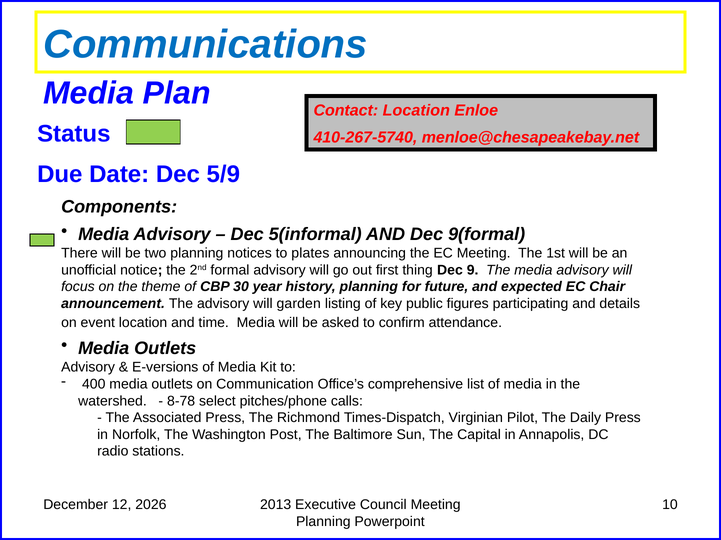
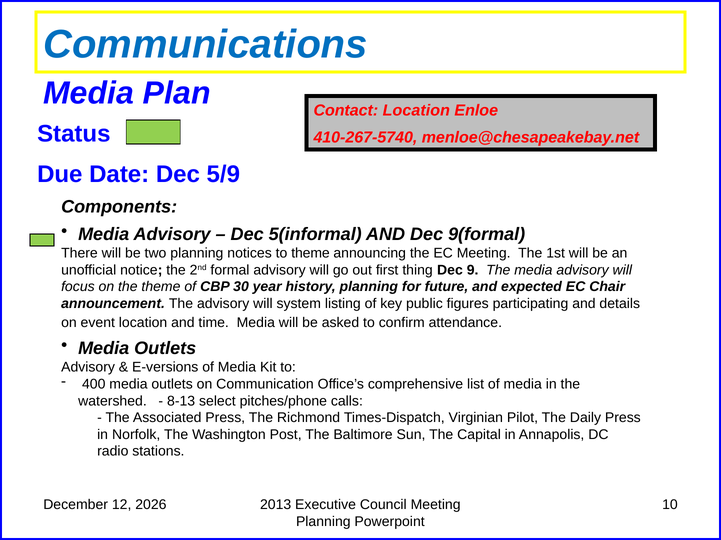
to plates: plates -> theme (311, 254)
garden: garden -> system (299, 304)
8-78: 8-78 -> 8-13 (181, 401)
